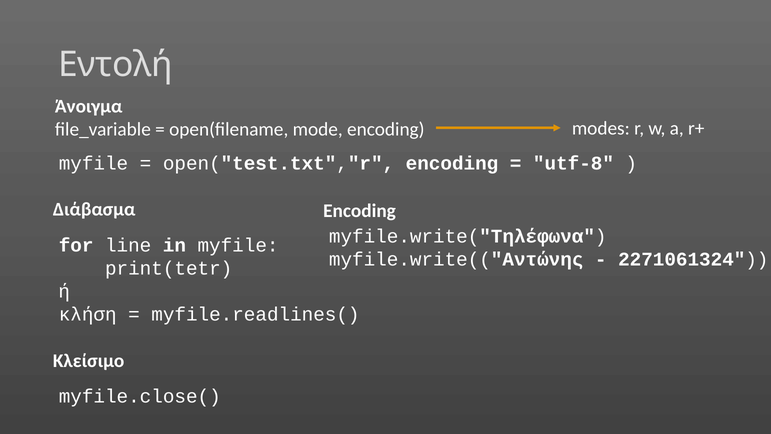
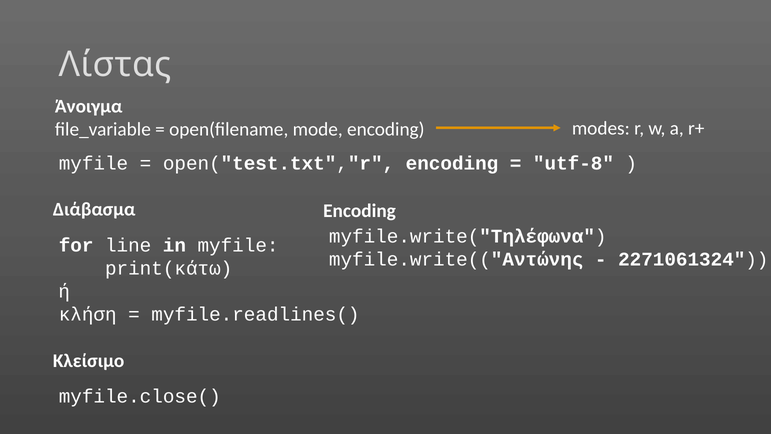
Εντολή: Εντολή -> Λίστας (115, 65)
print(tetr: print(tetr -> print(κάτω (169, 268)
